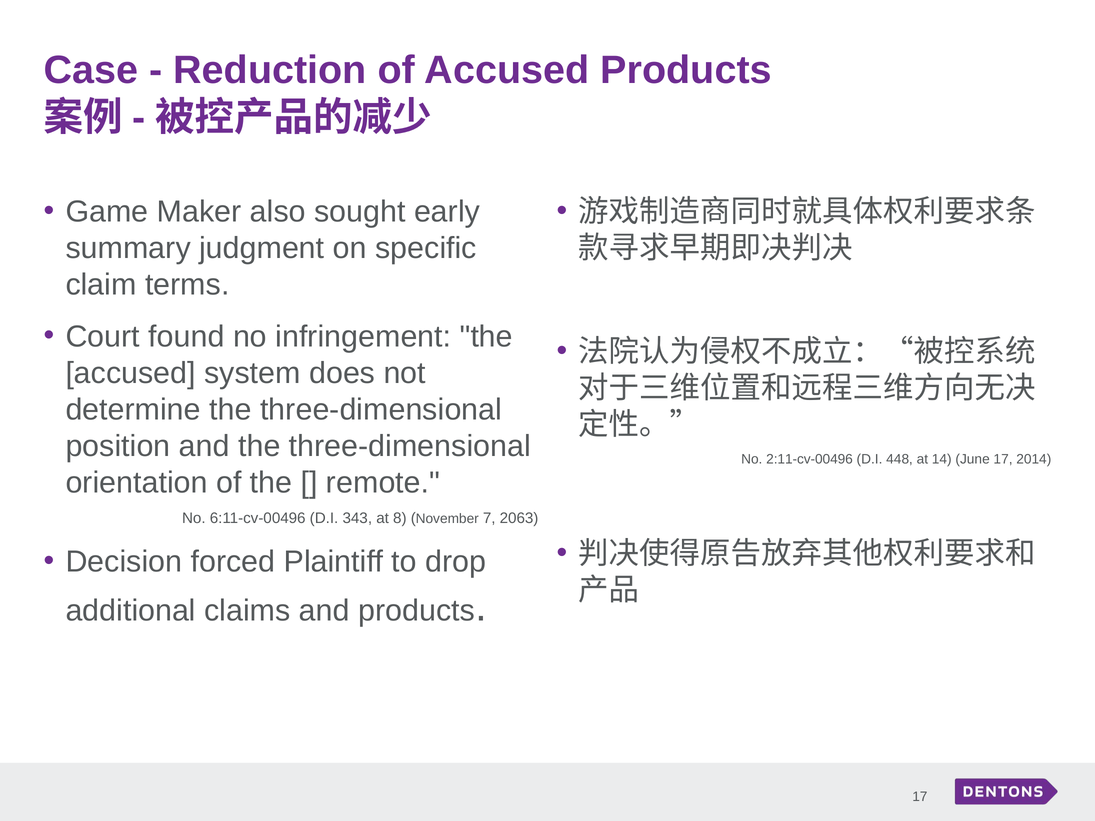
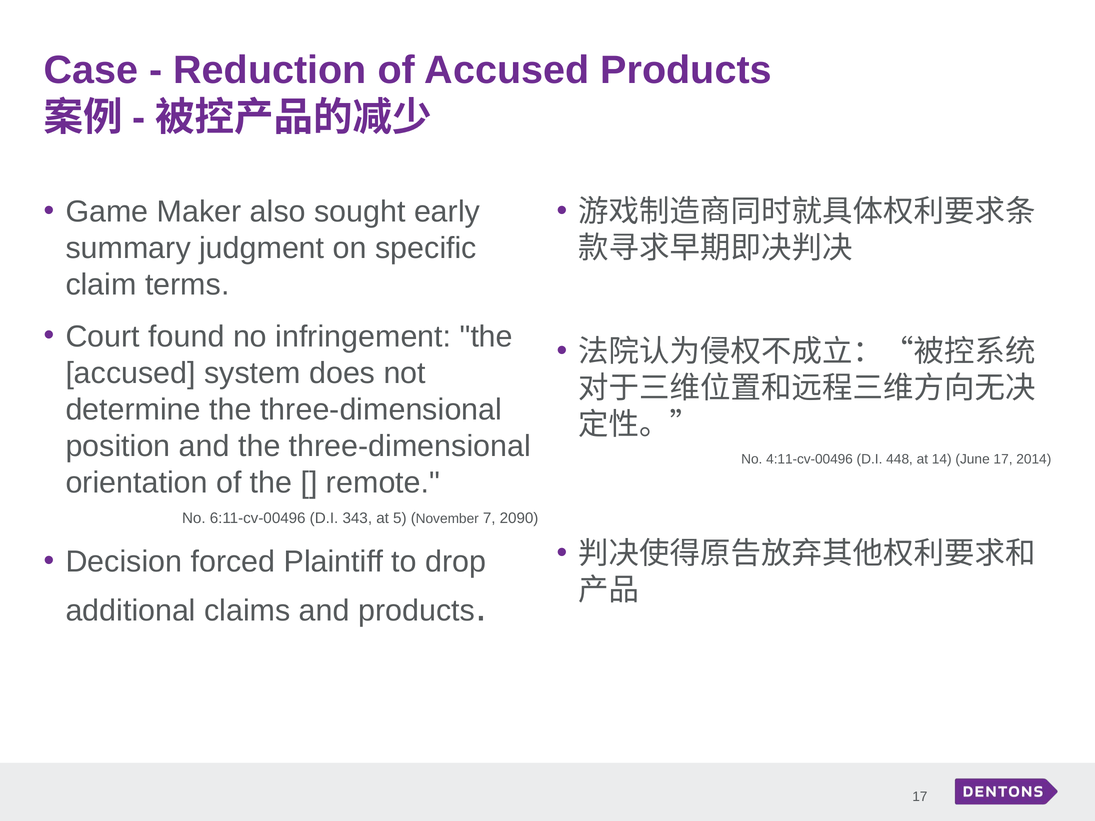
2:11-cv-00496: 2:11-cv-00496 -> 4:11-cv-00496 (810, 459)
8: 8 -> 5 (400, 518)
2063: 2063 -> 2090 (519, 518)
